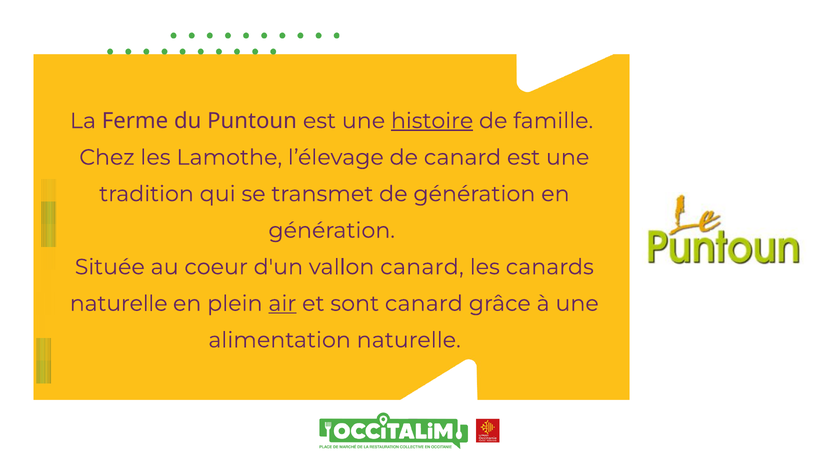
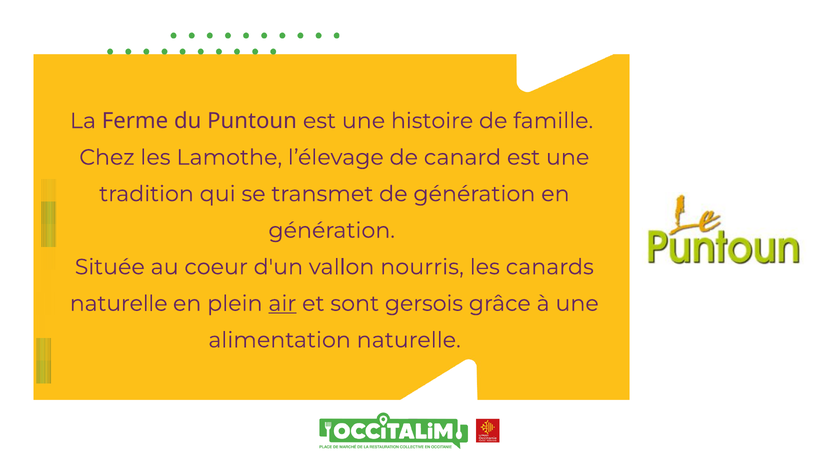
histoire underline: present -> none (432, 121)
vallon canard: canard -> nourris (422, 267)
sont canard: canard -> gersois (424, 304)
